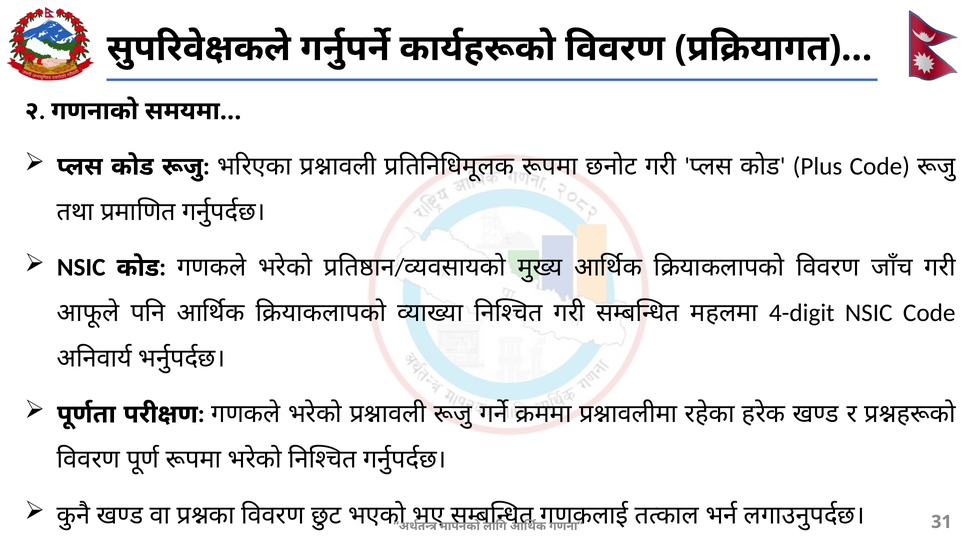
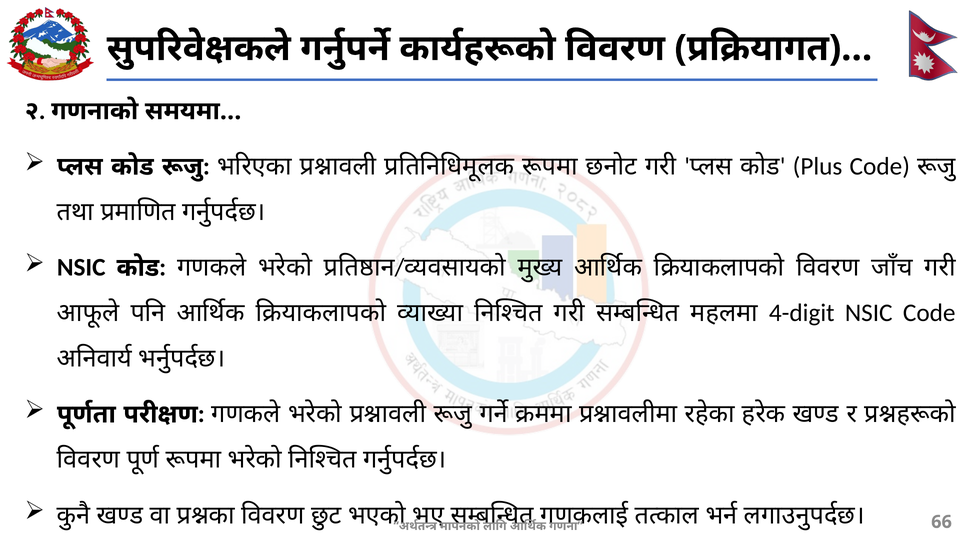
31: 31 -> 66 (942, 522)
